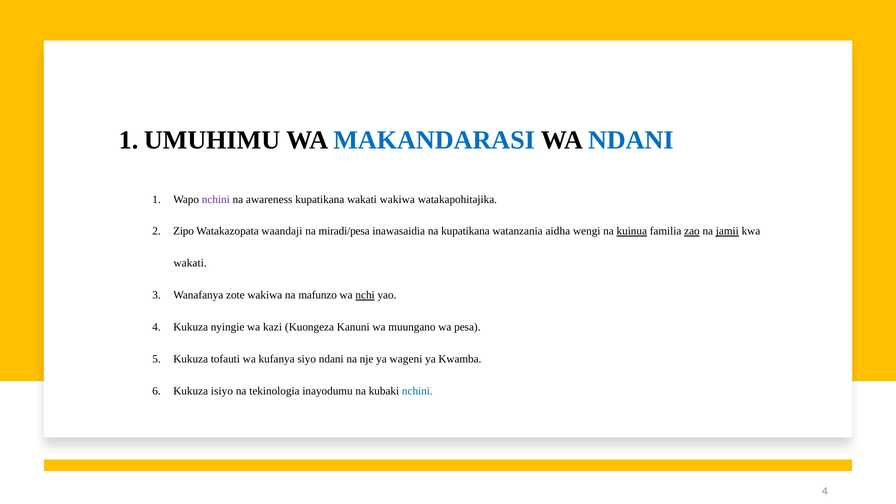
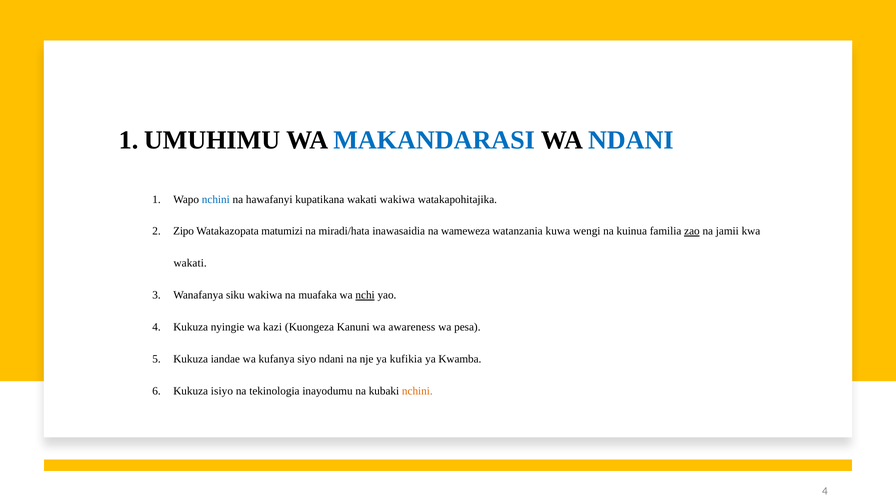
nchini colour: purple -> blue (216, 199)
awareness: awareness -> hawafanyi (269, 199)
waandaji: waandaji -> matumizi (282, 231)
miradi/pesa: miradi/pesa -> miradi/hata (344, 231)
na kupatikana: kupatikana -> wameweza (465, 231)
aidha: aidha -> kuwa (558, 231)
kuinua underline: present -> none (632, 231)
jamii underline: present -> none (727, 231)
zote: zote -> siku (235, 295)
mafunzo: mafunzo -> muafaka (318, 295)
muungano: muungano -> awareness (412, 327)
tofauti: tofauti -> iandae (225, 359)
wageni: wageni -> kufikia (406, 359)
nchini colour: blue -> orange (417, 391)
